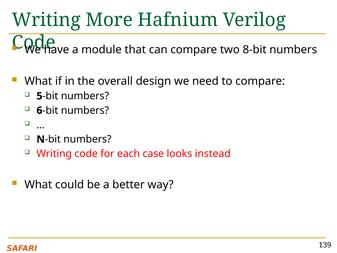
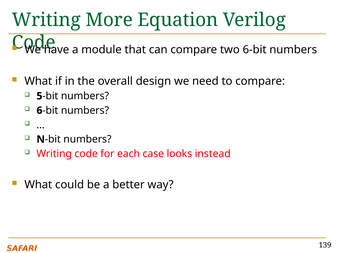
Hafnium: Hafnium -> Equation (178, 20)
8-bit: 8-bit -> 6-bit (255, 50)
